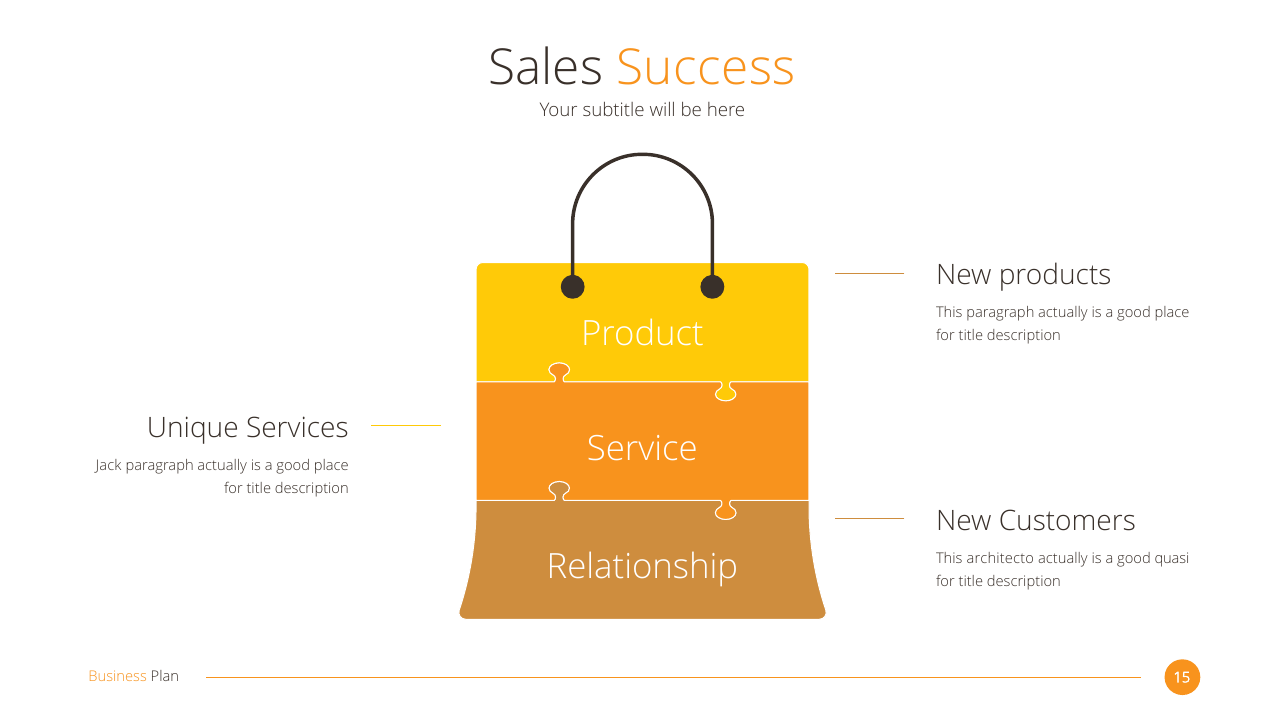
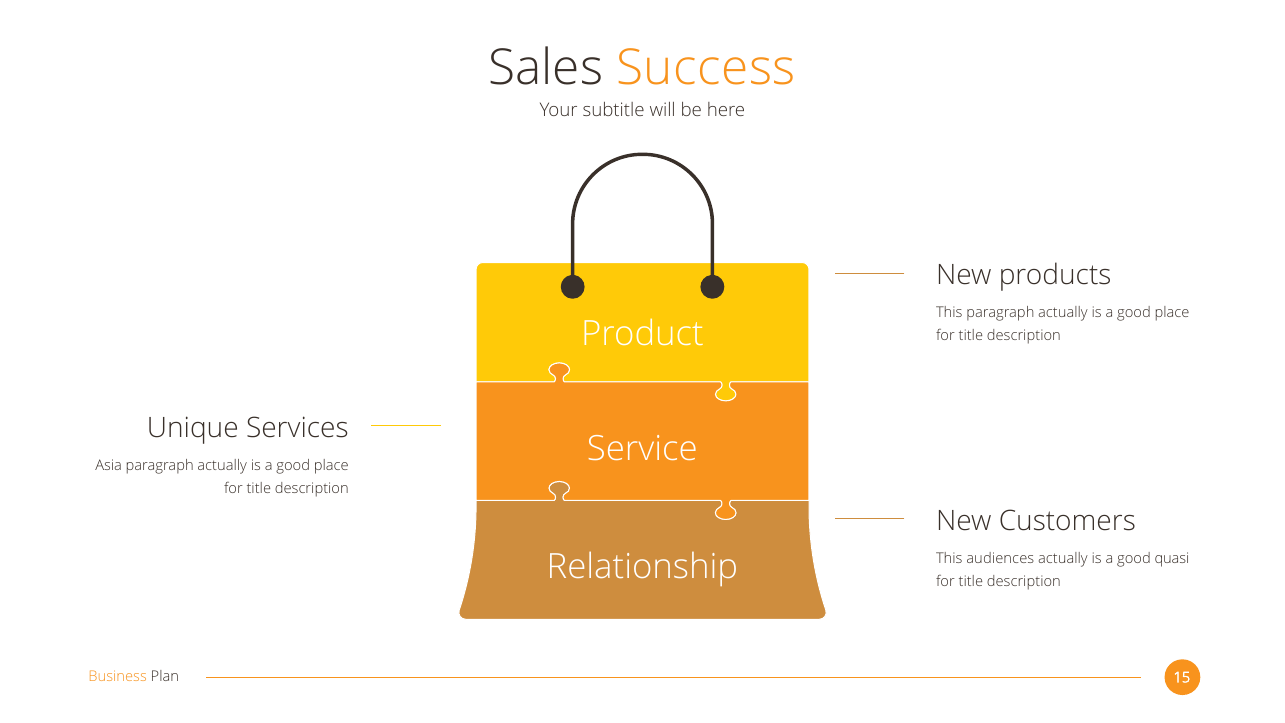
Jack: Jack -> Asia (109, 465)
architecto: architecto -> audiences (1000, 558)
